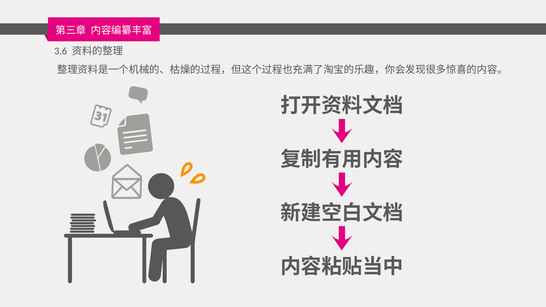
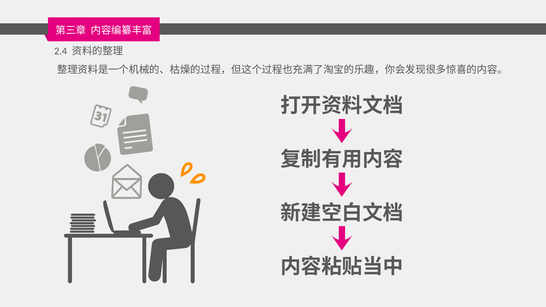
3.6: 3.6 -> 2.4 (61, 51)
